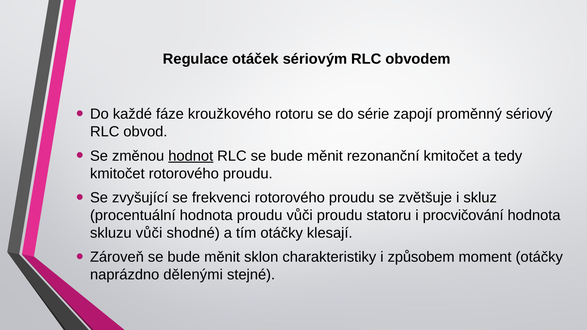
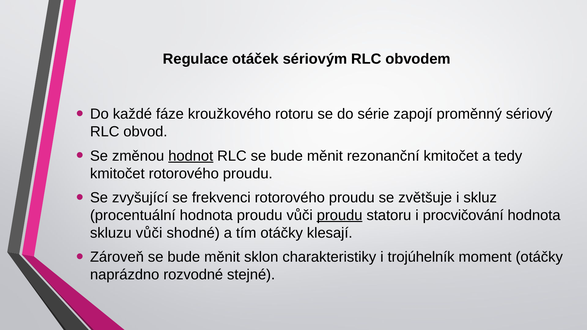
proudu underline: none -> present (340, 215)
způsobem: způsobem -> trojúhelník (421, 257)
dělenými: dělenými -> rozvodné (193, 275)
